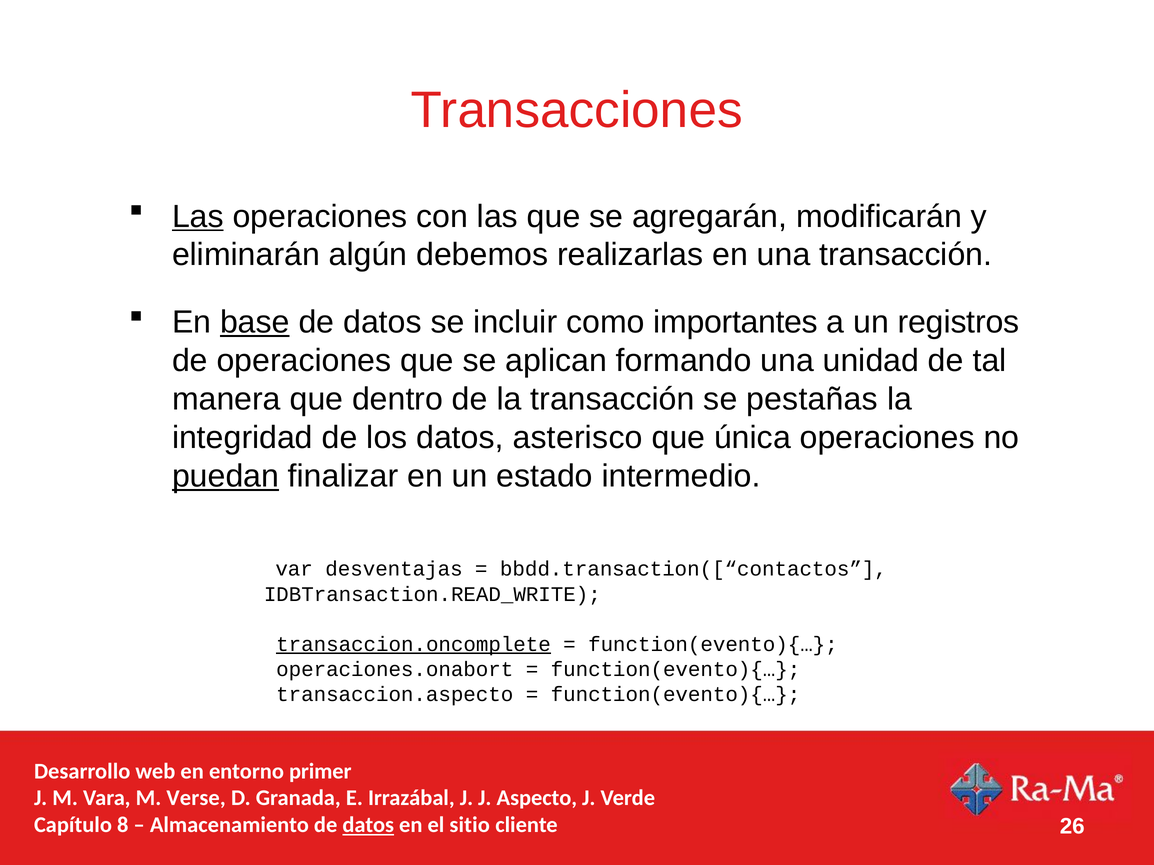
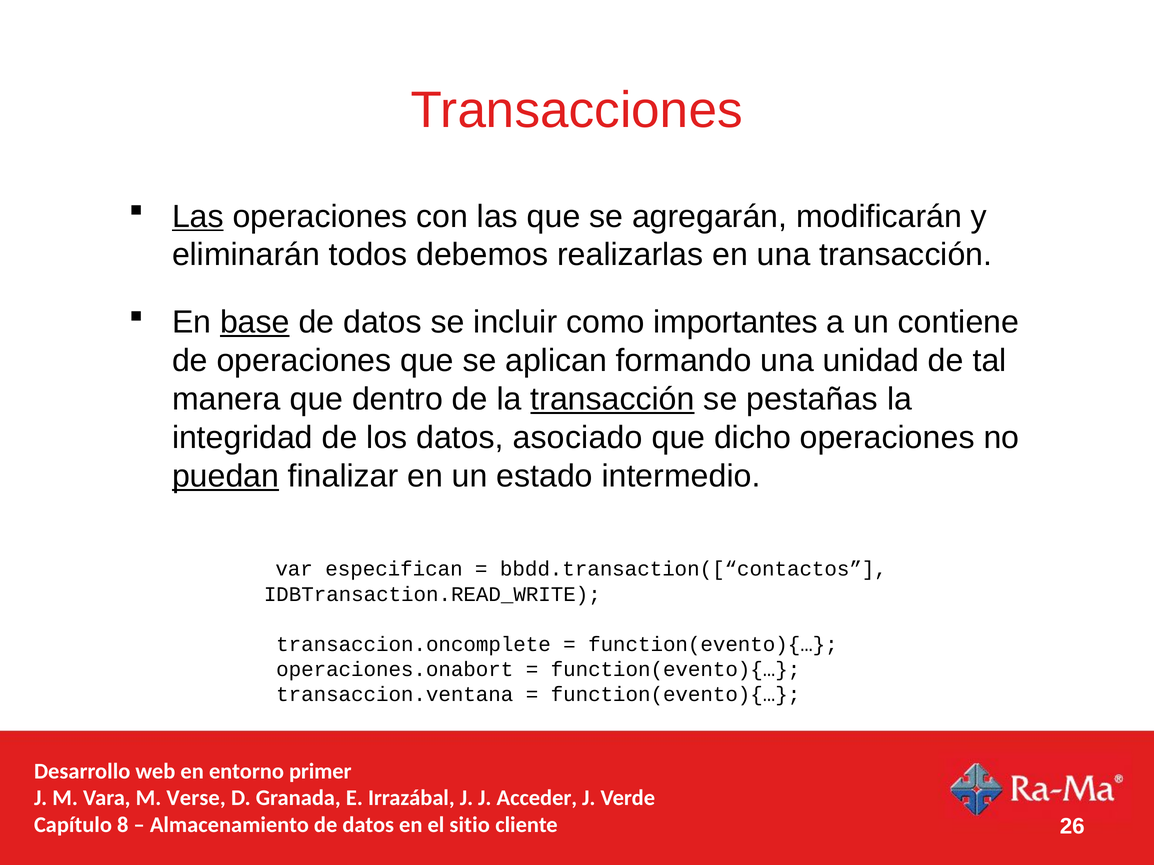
algún: algún -> todos (368, 255)
registros: registros -> contiene (958, 322)
transacción underline: none -> present (613, 399)
asterisco: asterisco -> asociado (578, 438)
única: única -> dicho (752, 438)
desventajas: desventajas -> especifican (394, 569)
transaccion.oncomplete underline: present -> none (414, 645)
transaccion.aspecto: transaccion.aspecto -> transaccion.ventana (395, 695)
Aspecto: Aspecto -> Acceder (537, 798)
datos underline: present -> none (368, 825)
